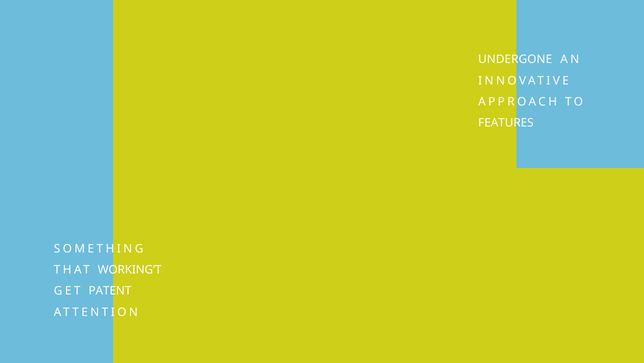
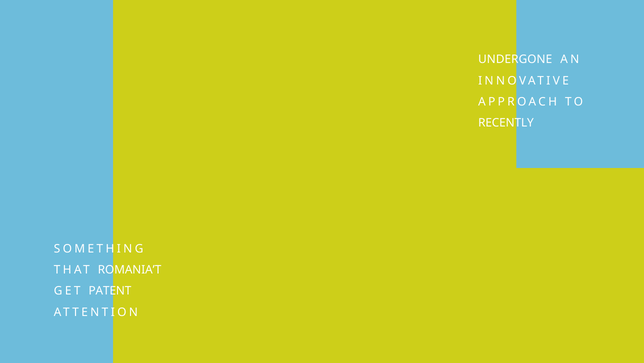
FEATURES: FEATURES -> RECENTLY (506, 123)
WORKING’T: WORKING’T -> ROMANIA’T (130, 269)
